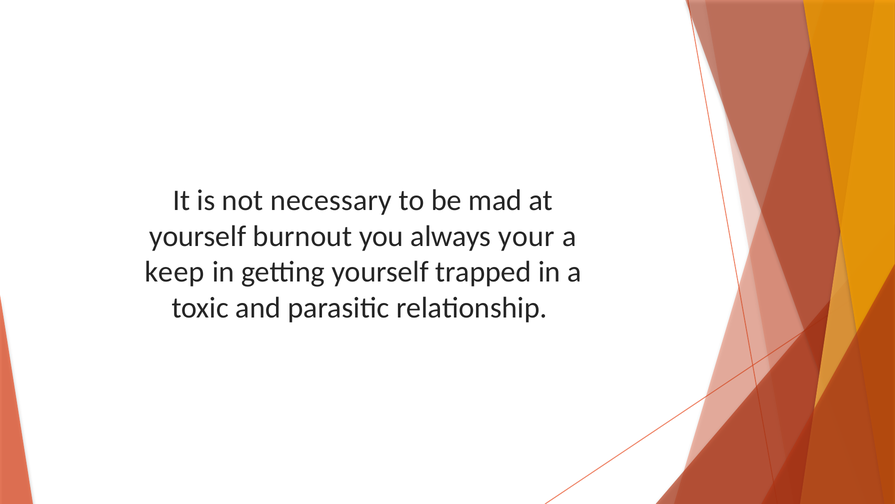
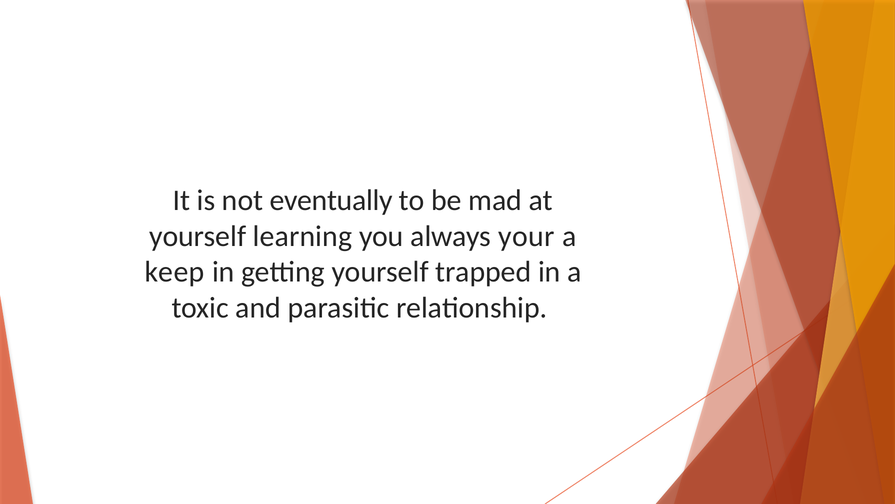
necessary: necessary -> eventually (331, 200)
burnout: burnout -> learning (303, 236)
